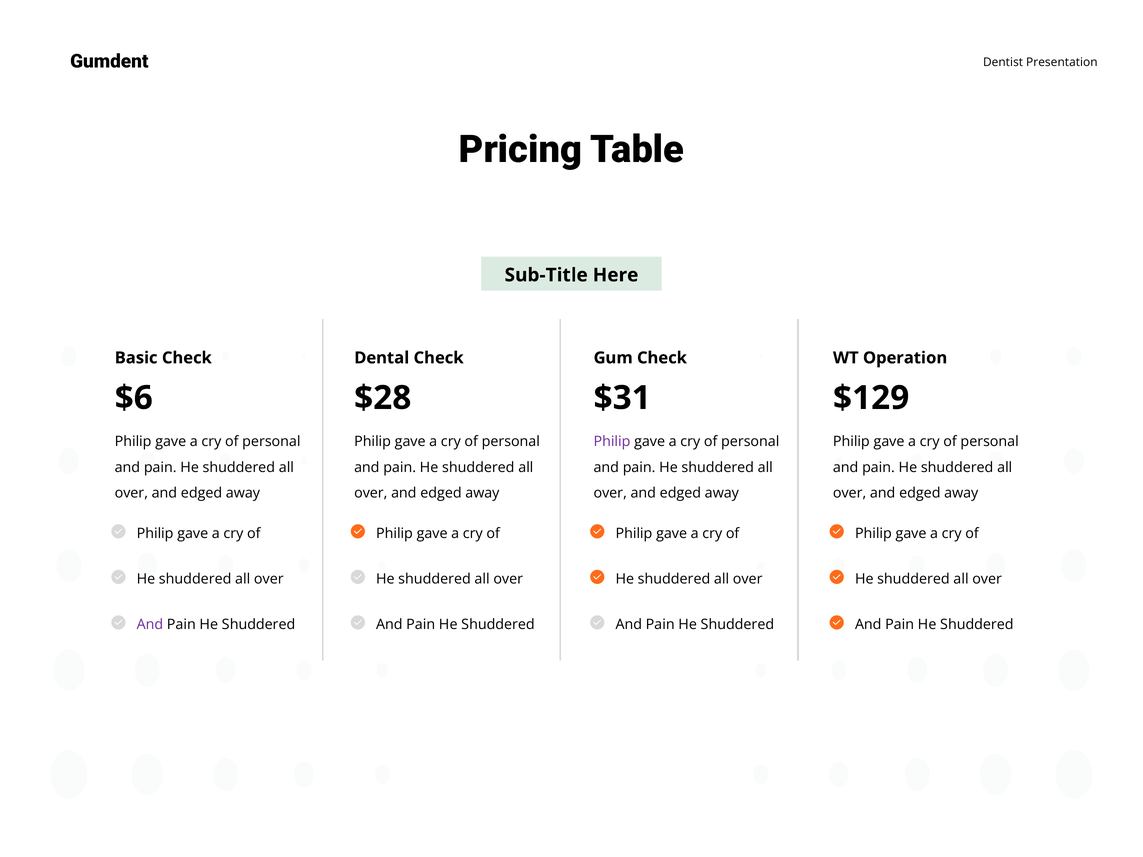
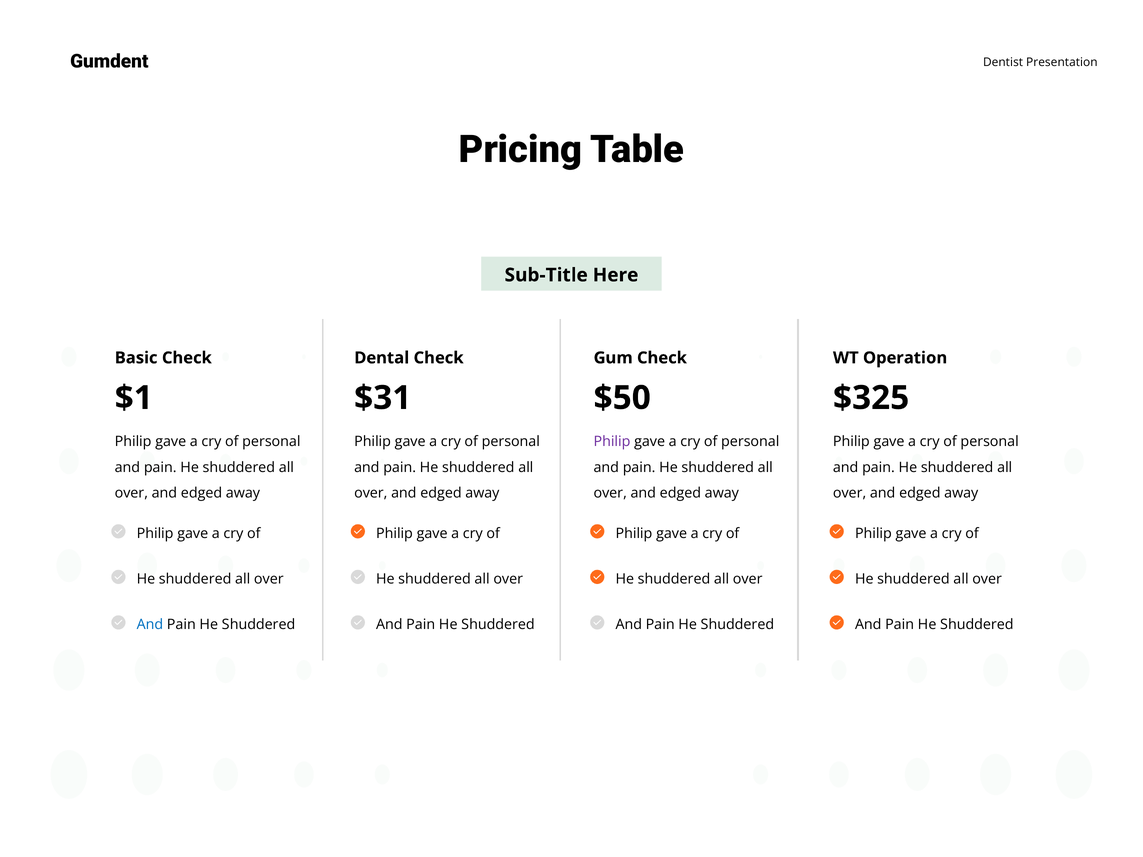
$6: $6 -> $1 (134, 398)
$28: $28 -> $31 (383, 398)
$31: $31 -> $50 (622, 398)
$129: $129 -> $325 (871, 398)
And colour: purple -> blue (150, 625)
